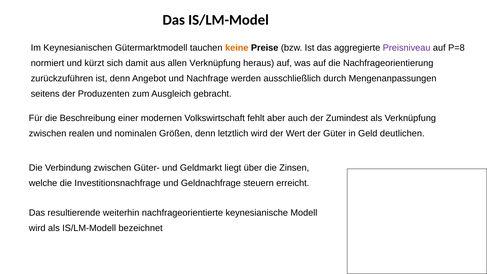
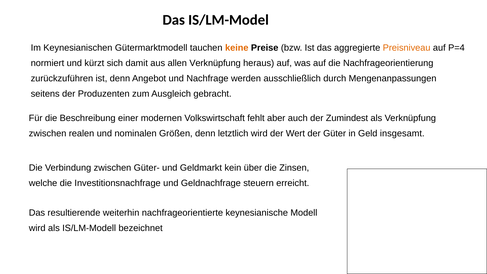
Preisniveau colour: purple -> orange (407, 48)
P=8: P=8 -> P=4 (456, 48)
deutlichen: deutlichen -> insgesamt (402, 134)
liegt: liegt -> kein (233, 168)
